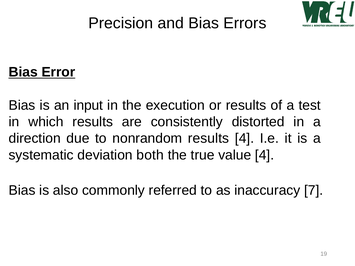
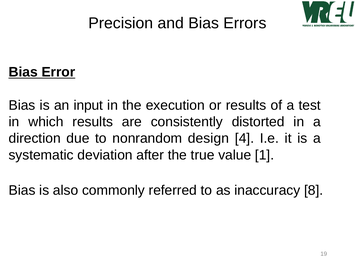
nonrandom results: results -> design (209, 139)
both: both -> after (150, 155)
value 4: 4 -> 1 (265, 155)
7: 7 -> 8 (314, 191)
